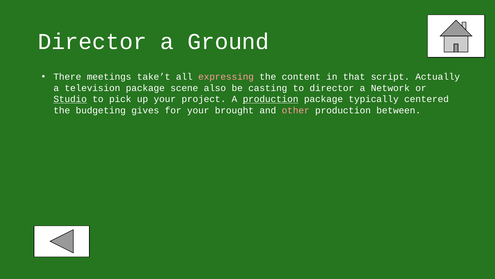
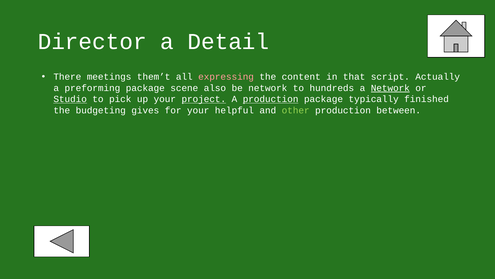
Ground: Ground -> Detail (228, 42)
take’t: take’t -> them’t (154, 77)
television: television -> preforming (92, 88)
be casting: casting -> network (268, 88)
to director: director -> hundreds (332, 88)
Network underline: none -> present (390, 88)
project underline: none -> present (204, 99)
centered: centered -> finished (427, 99)
brought: brought -> helpful (234, 110)
other colour: pink -> light green (296, 110)
